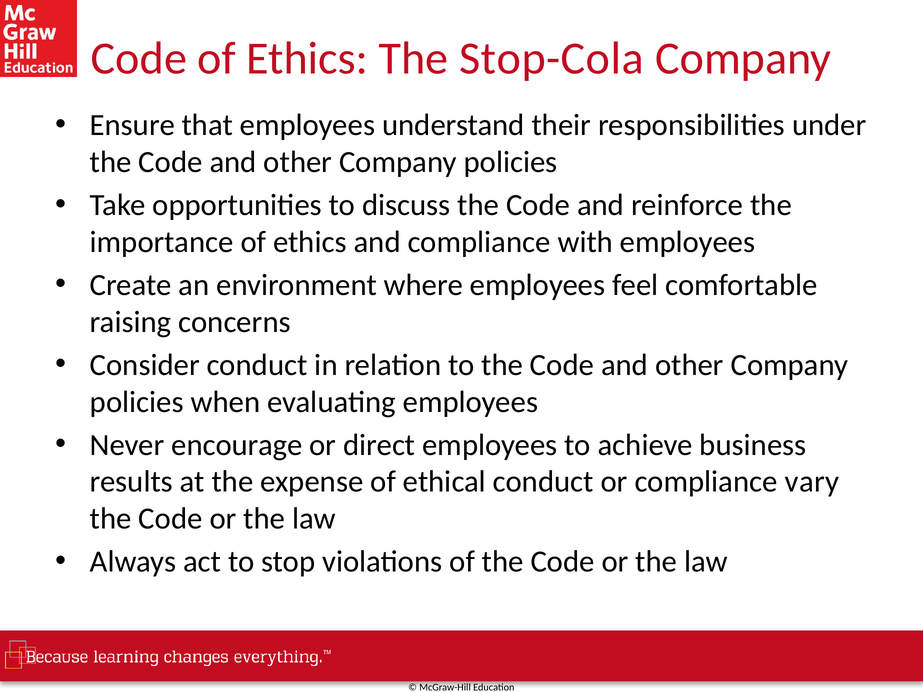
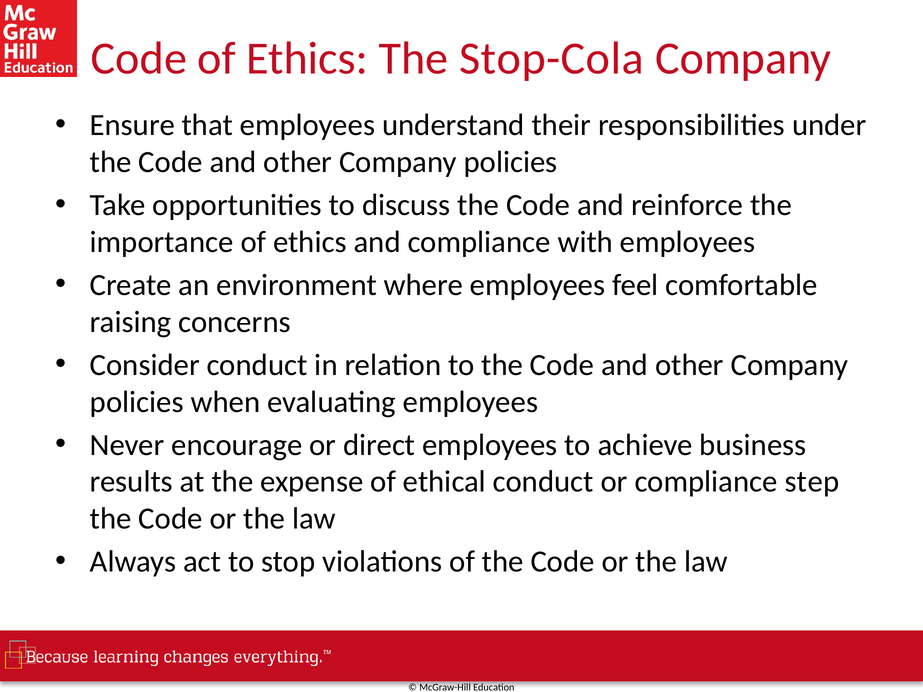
vary: vary -> step (812, 482)
